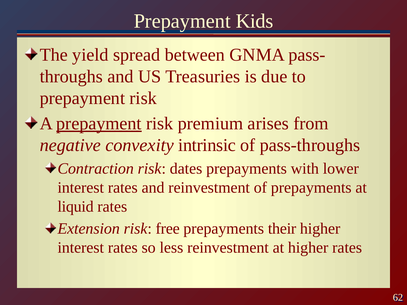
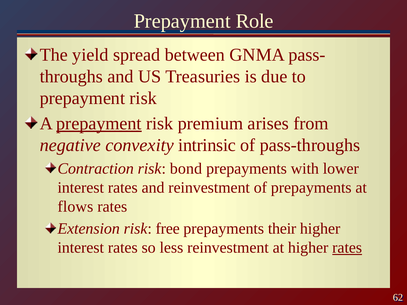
Kids: Kids -> Role (255, 21)
dates: dates -> bond (186, 169)
liquid: liquid -> flows (75, 207)
rates underline: none -> present (347, 248)
